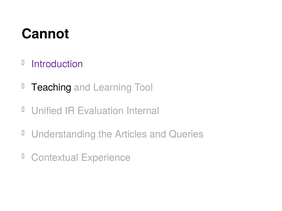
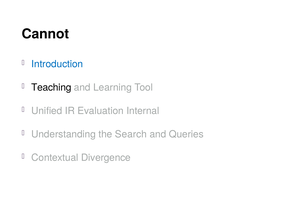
Introduction colour: purple -> blue (57, 64)
Articles: Articles -> Search (131, 135)
Experience: Experience -> Divergence (106, 158)
